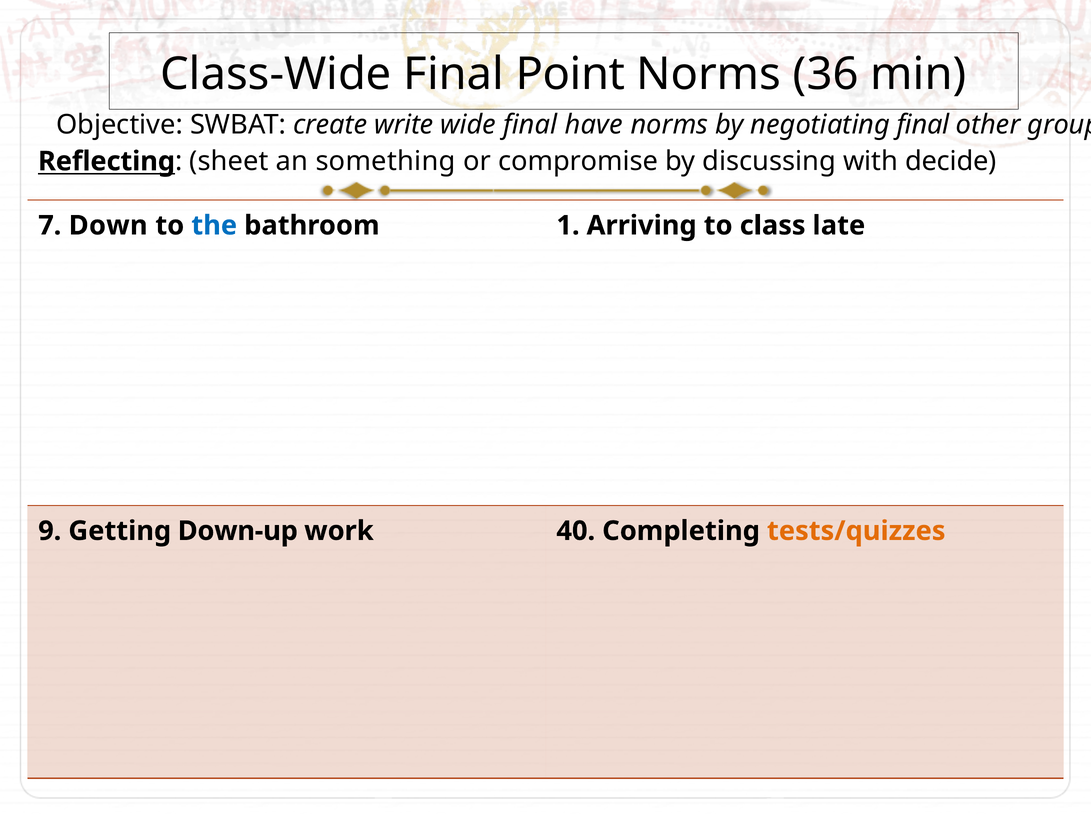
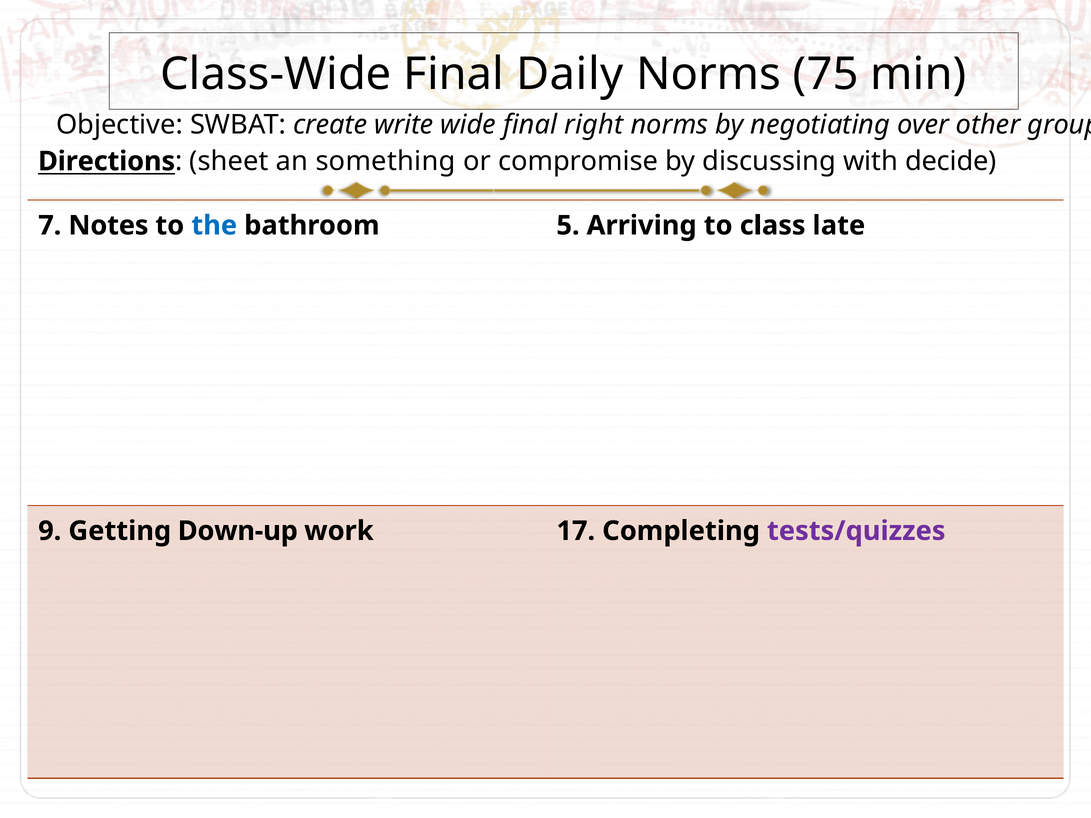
Point: Point -> Daily (570, 74)
36: 36 -> 75 (826, 74)
have: have -> right (594, 125)
negotiating final: final -> over (923, 125)
Reflecting: Reflecting -> Directions (107, 161)
Down: Down -> Notes (108, 226)
1: 1 -> 5 (568, 226)
40: 40 -> 17 (576, 531)
tests/quizzes colour: orange -> purple (856, 531)
